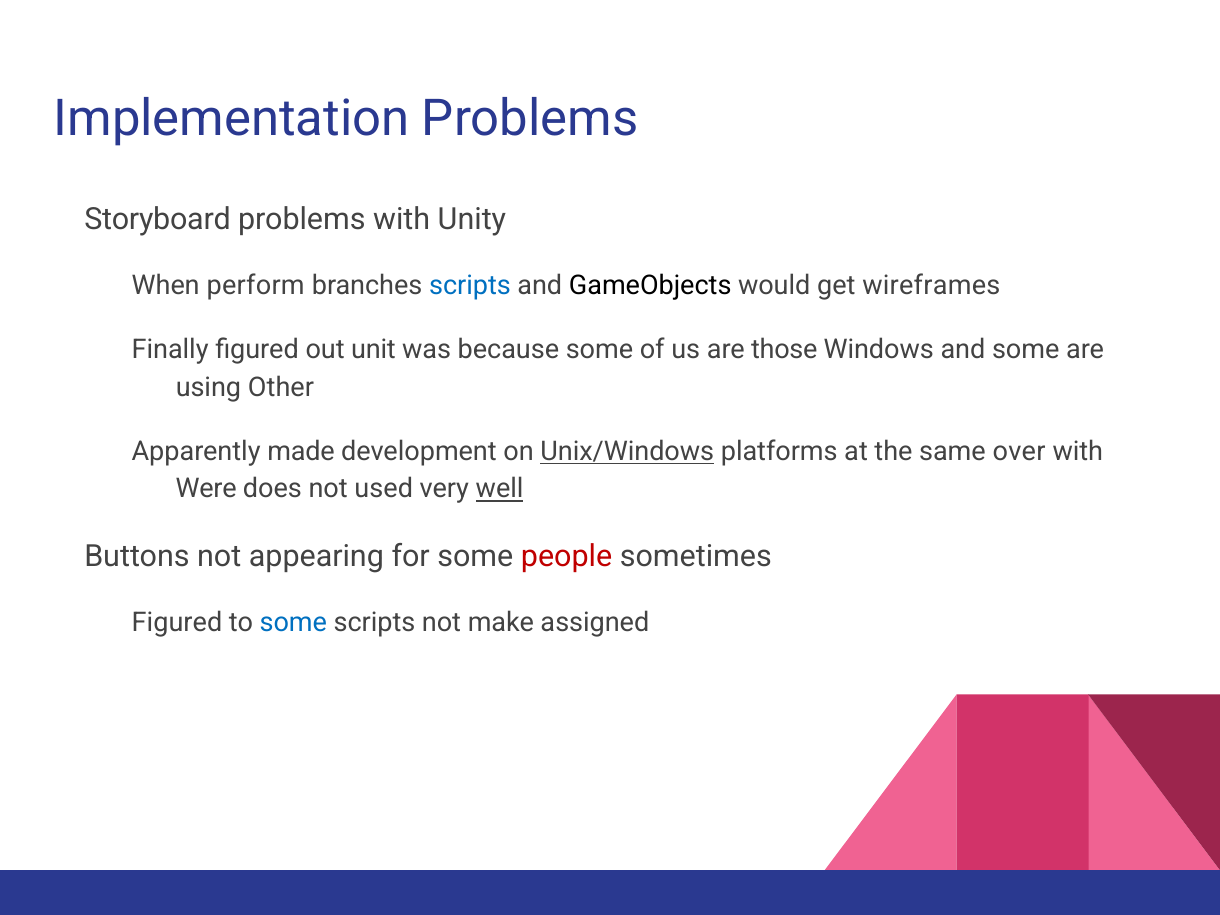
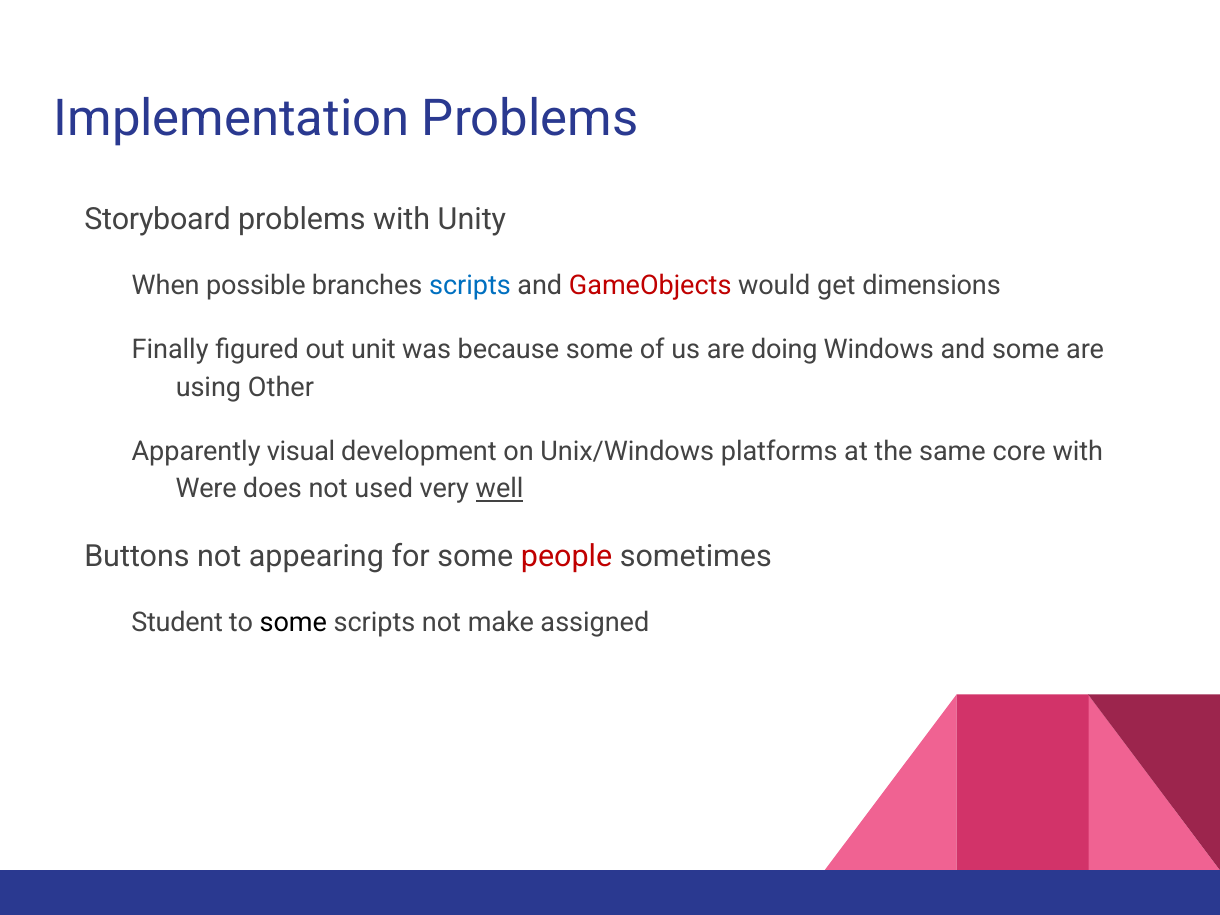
perform: perform -> possible (256, 285)
GameObjects colour: black -> red (650, 285)
wireframes: wireframes -> dimensions (932, 285)
those: those -> doing (784, 350)
made: made -> visual (301, 452)
Unix/Windows underline: present -> none (627, 452)
over: over -> core (1019, 452)
Figured: Figured -> Student (177, 623)
some colour: blue -> black (293, 623)
